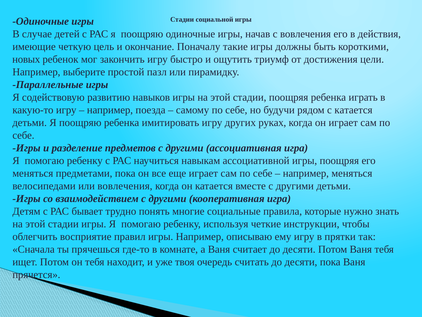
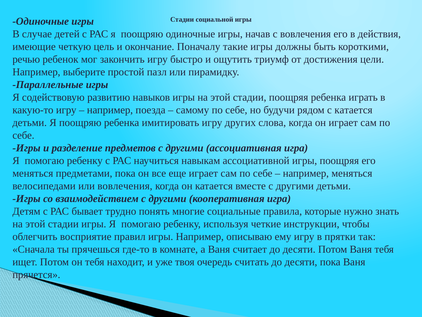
новых: новых -> речью (26, 59)
руках: руках -> слова (272, 122)
